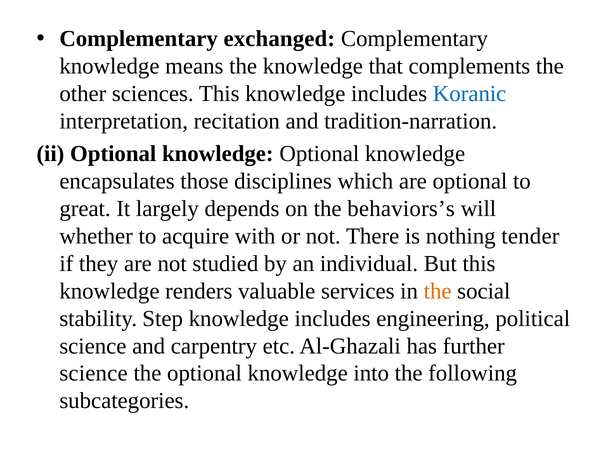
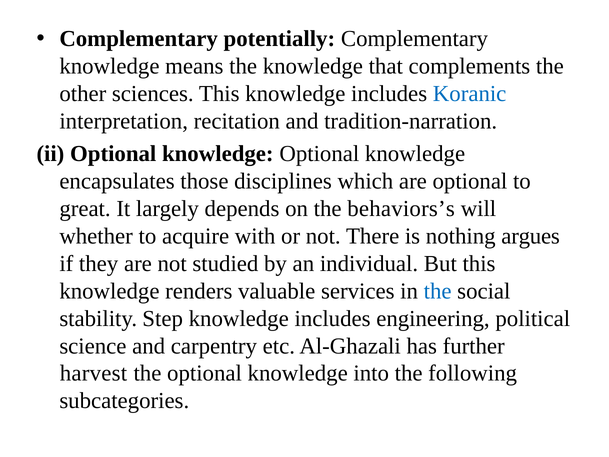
exchanged: exchanged -> potentially (279, 39)
tender: tender -> argues (531, 236)
the colour: orange -> blue (438, 291)
science: science -> harvest (93, 373)
